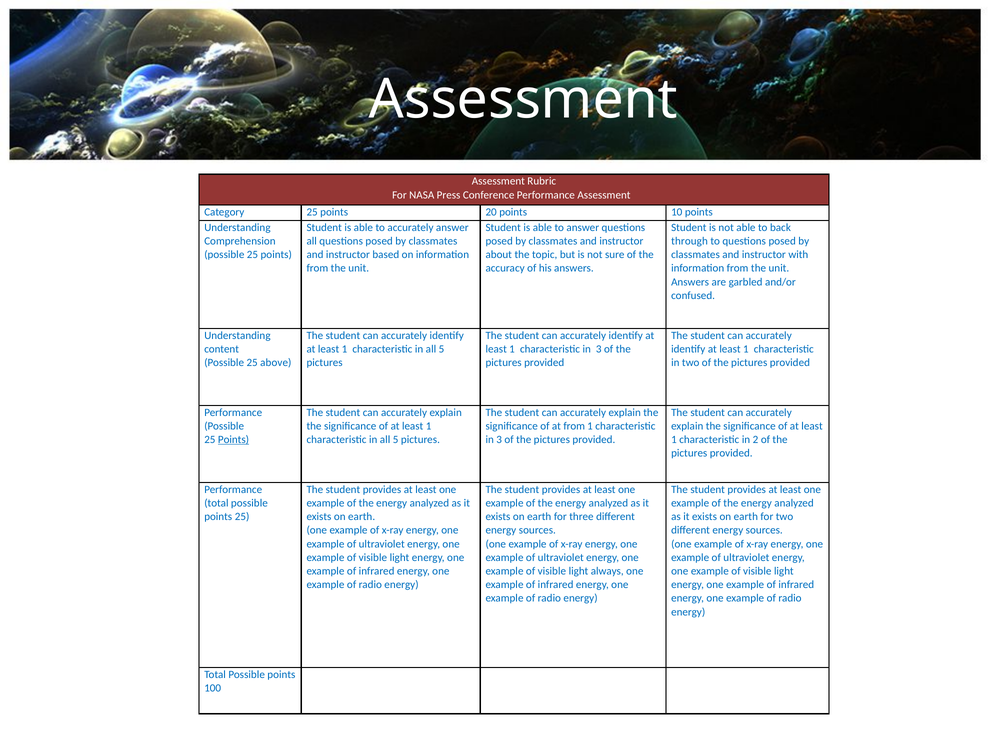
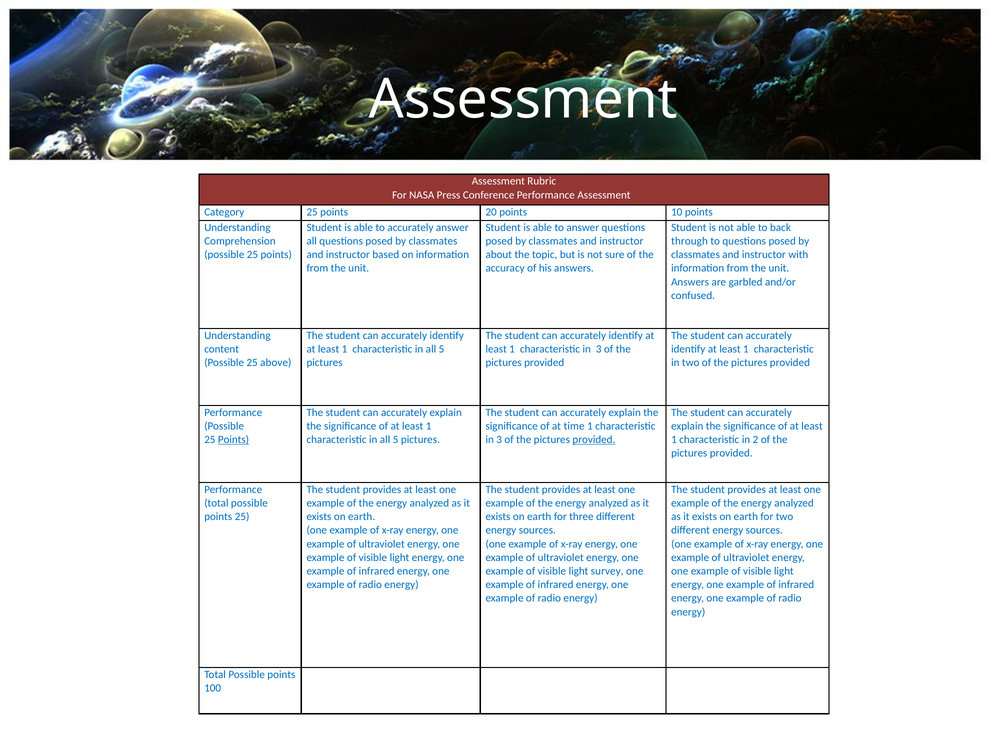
at from: from -> time (574, 426)
provided underline: none -> present (594, 439)
always: always -> survey (607, 571)
